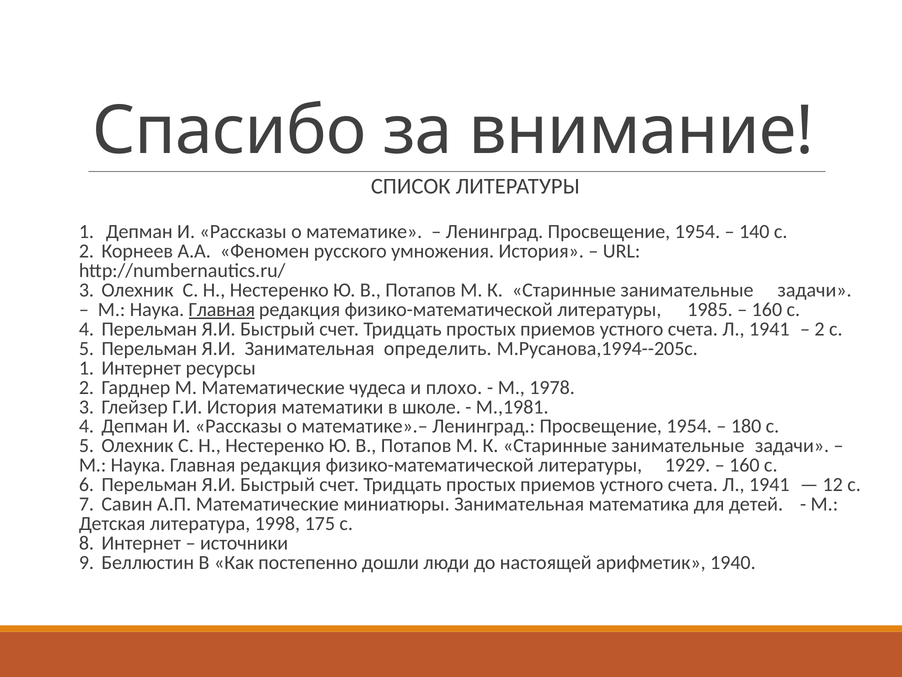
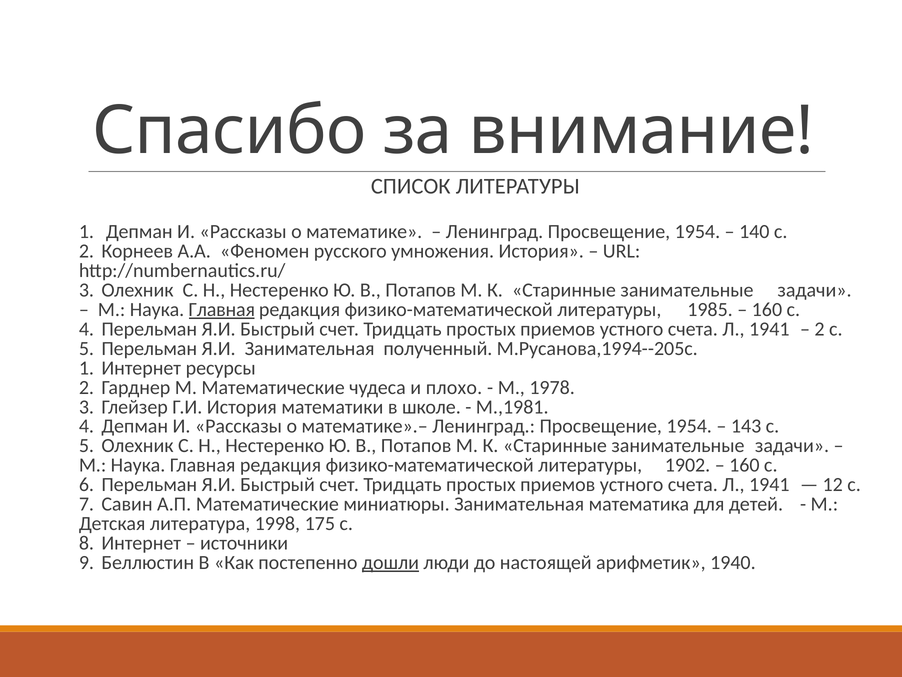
определить: определить -> полученный (438, 348)
180: 180 -> 143 (746, 426)
1929: 1929 -> 1902 (688, 465)
дошли underline: none -> present (390, 562)
